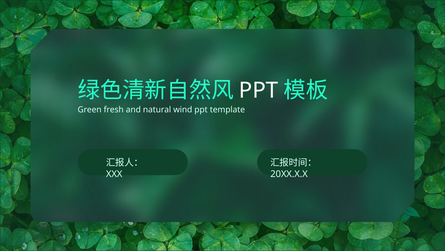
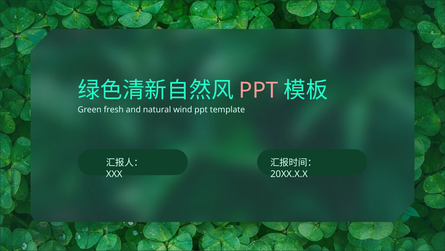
PPT colour: white -> pink (259, 90)
